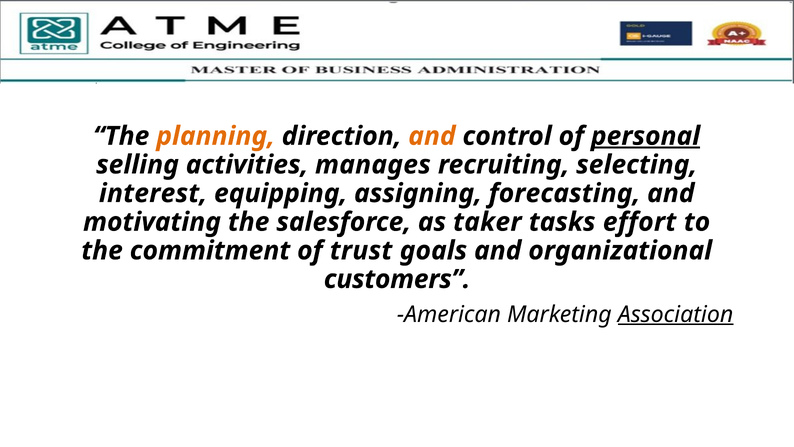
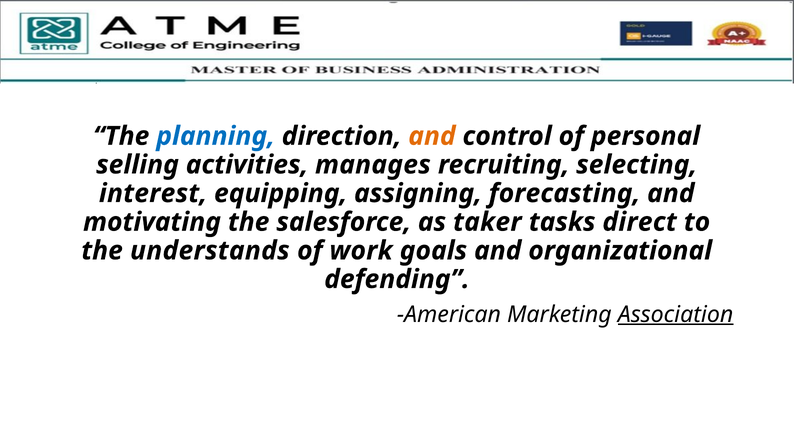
planning colour: orange -> blue (216, 136)
personal underline: present -> none (646, 136)
effort: effort -> direct (640, 222)
commitment: commitment -> understands (210, 250)
trust: trust -> work (361, 250)
customers: customers -> defending (397, 279)
